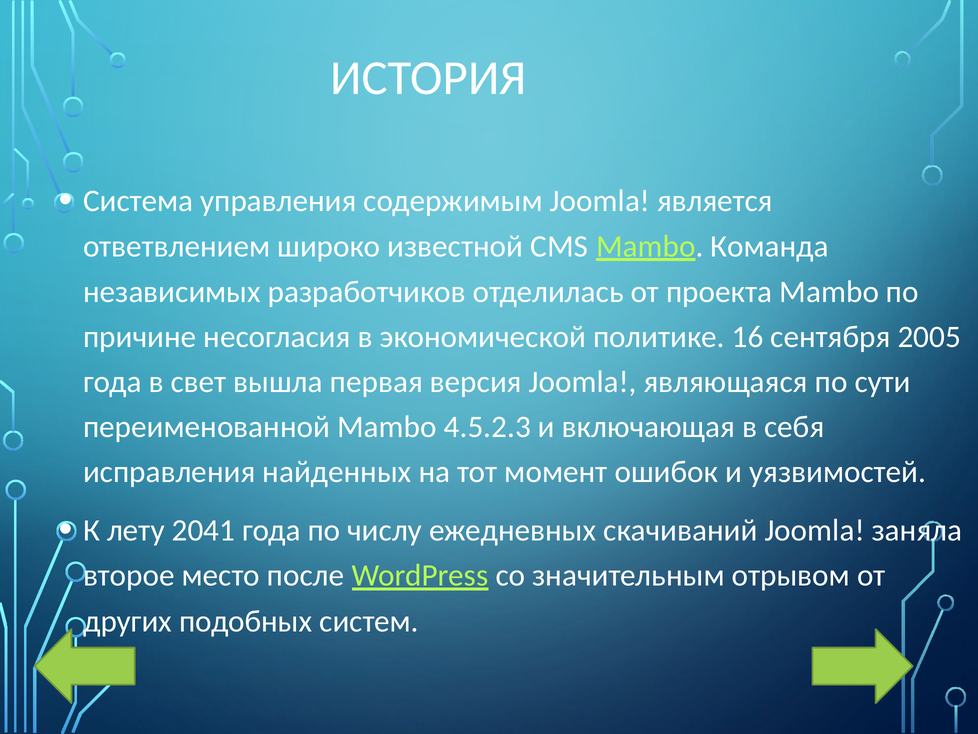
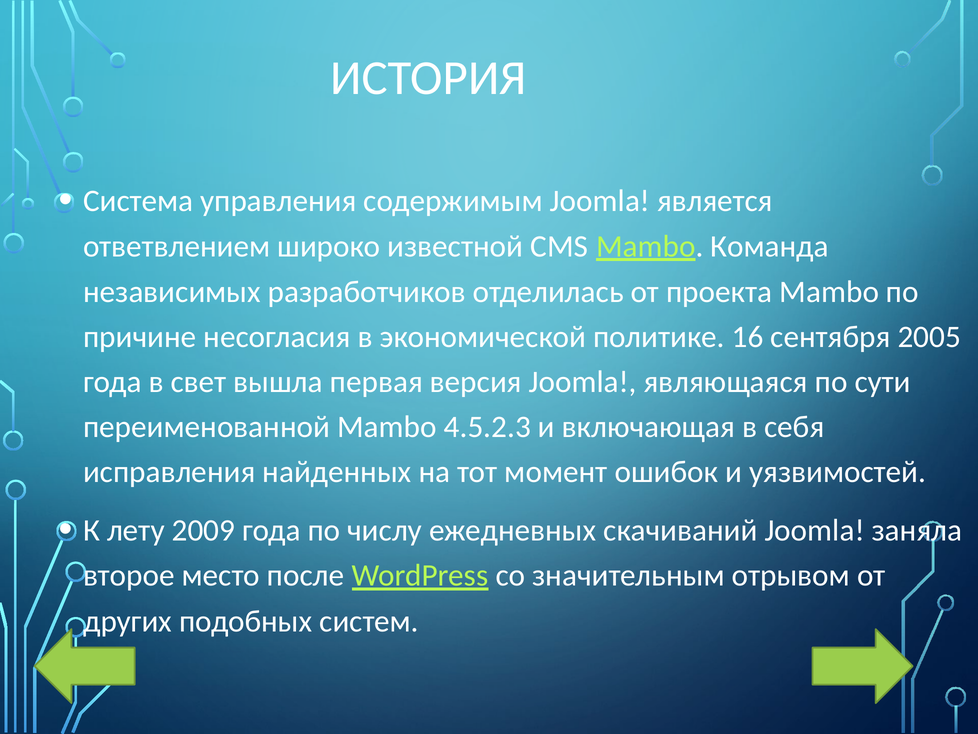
2041: 2041 -> 2009 (203, 530)
